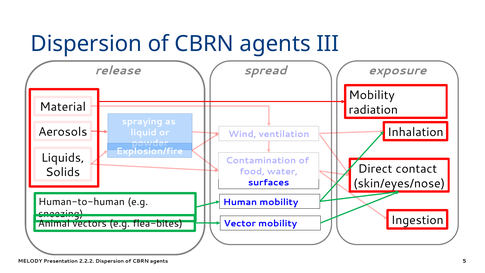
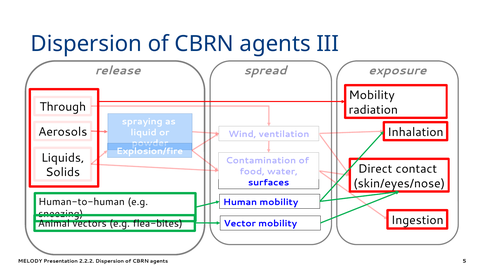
Material: Material -> Through (63, 107)
